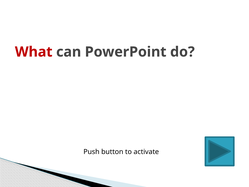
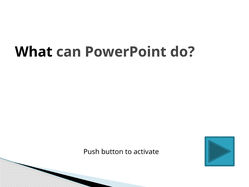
What colour: red -> black (34, 52)
